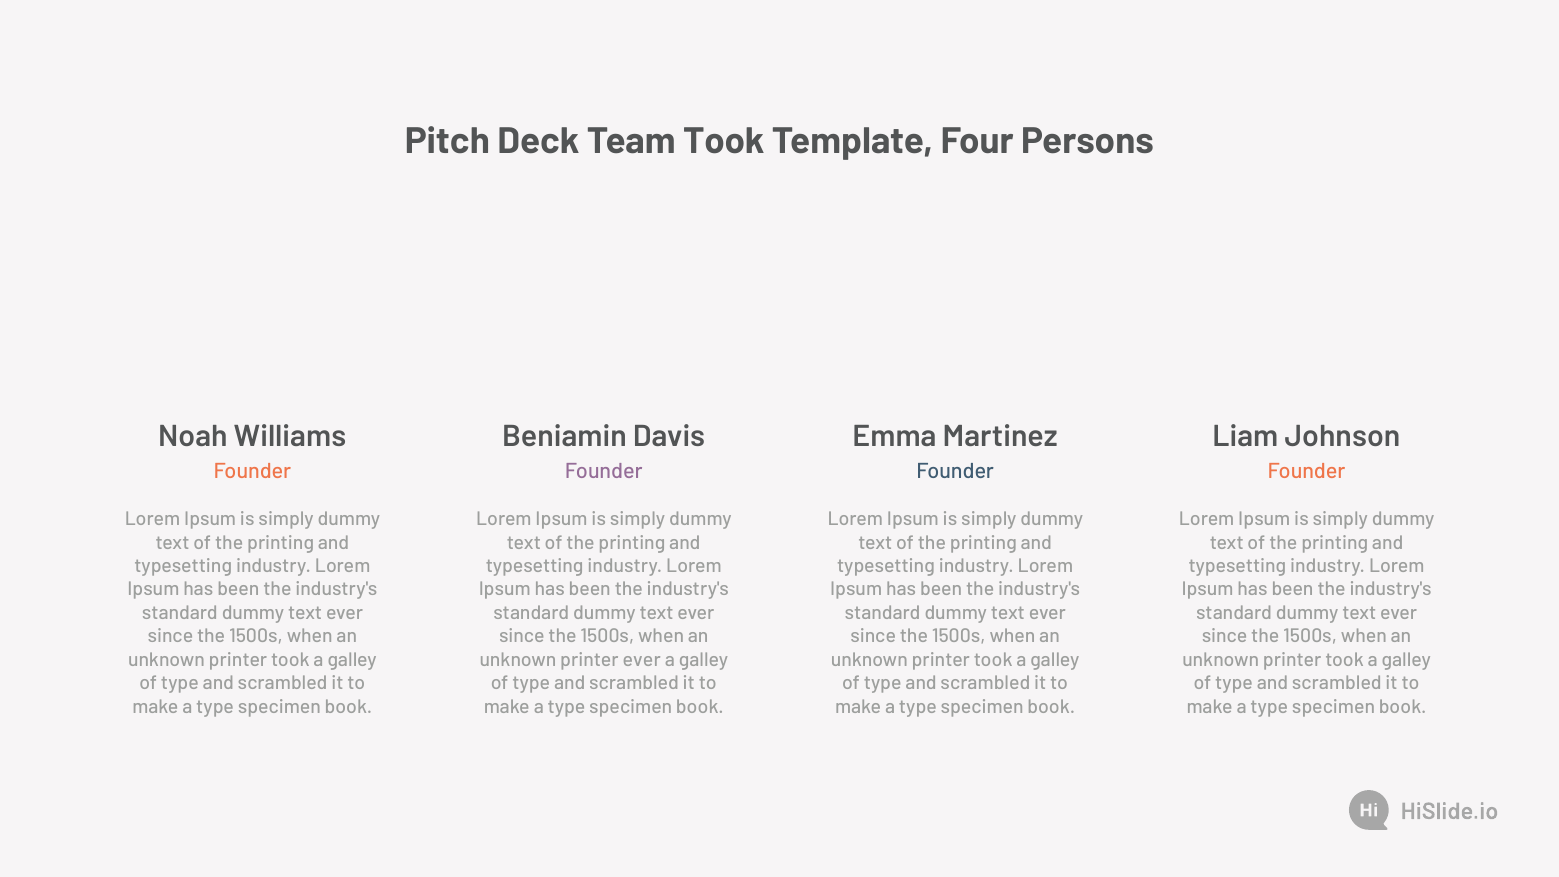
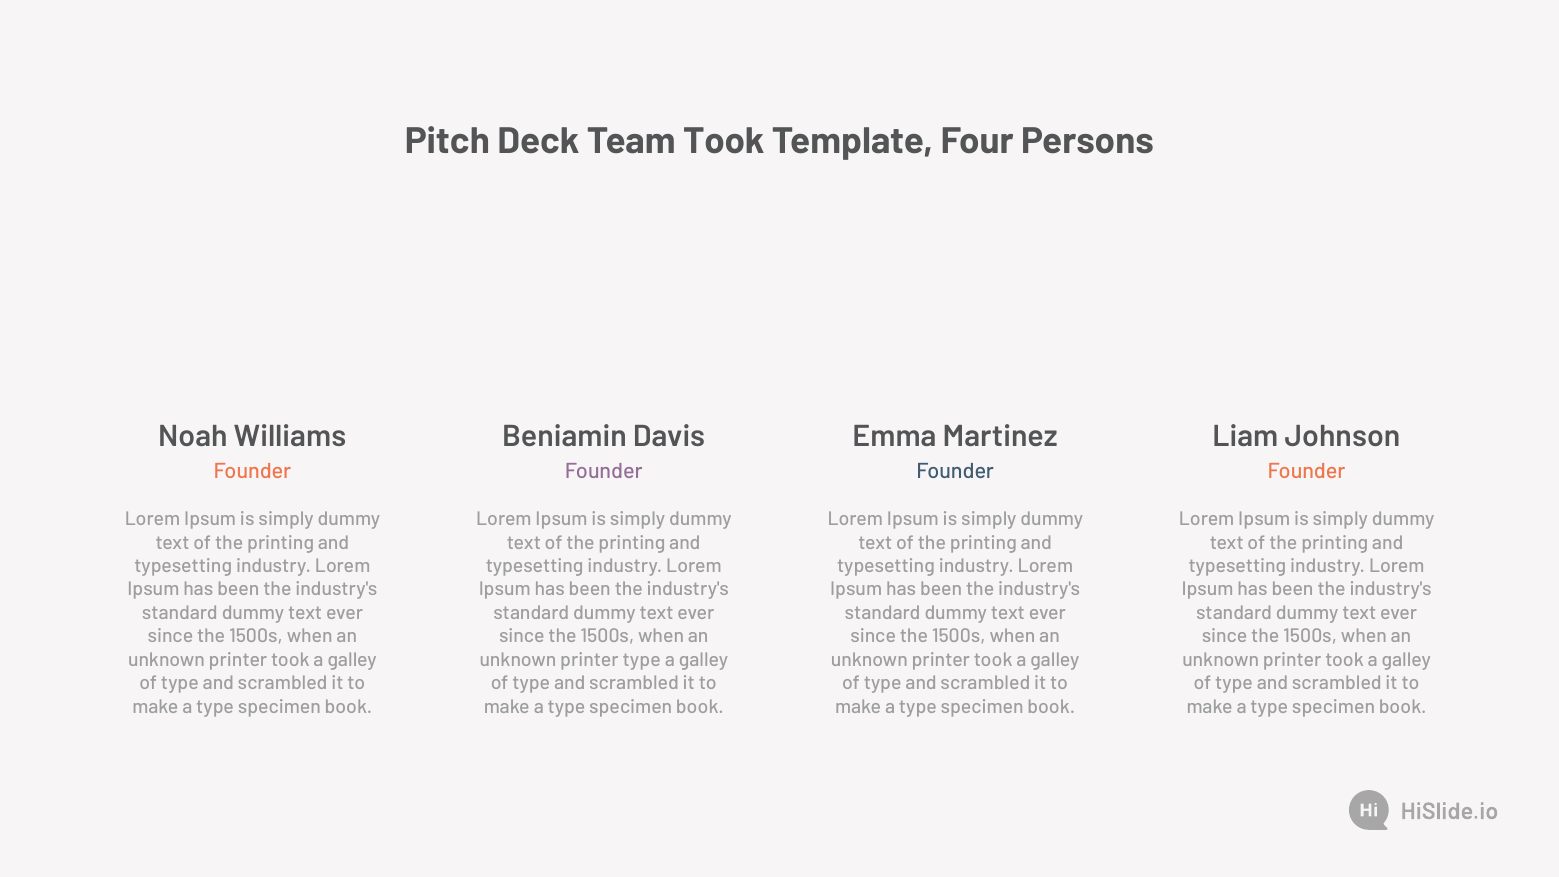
printer ever: ever -> type (642, 660)
